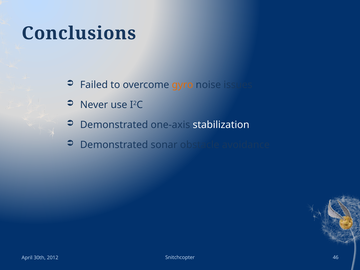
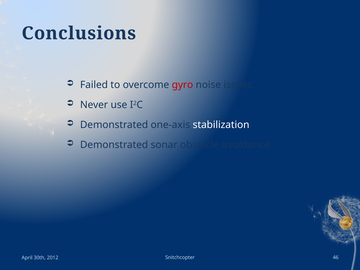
gyro colour: orange -> red (182, 85)
